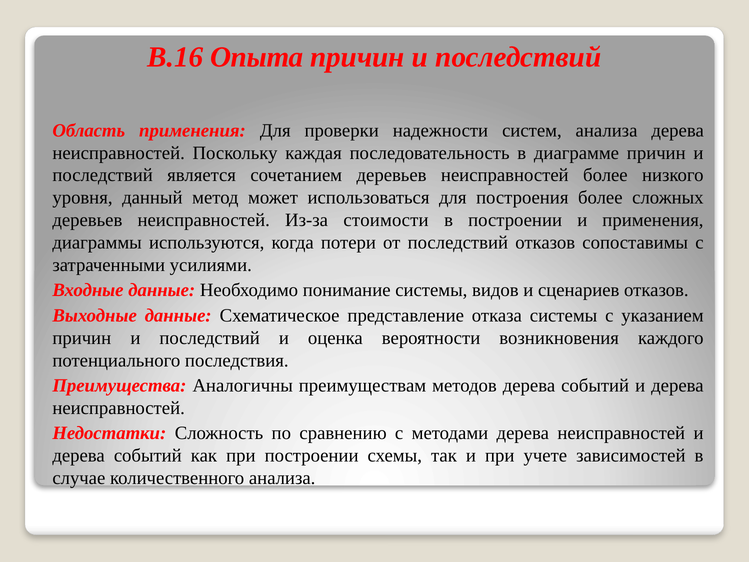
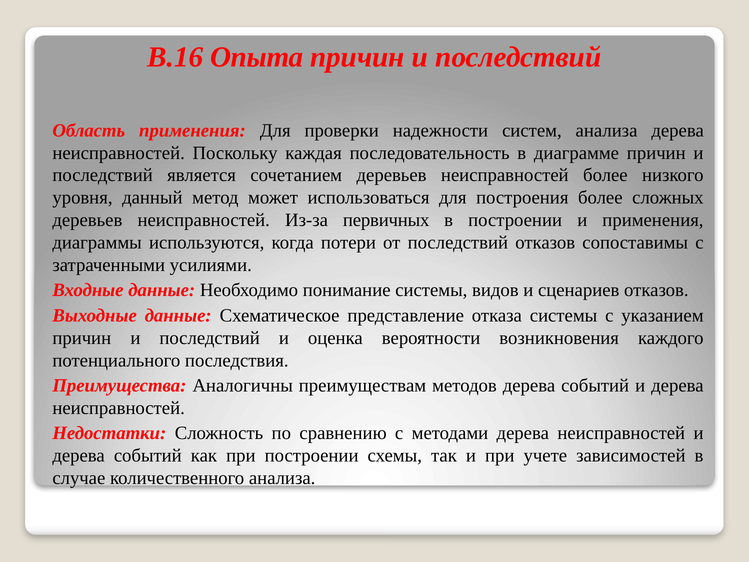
стоимости: стоимости -> первичных (386, 220)
